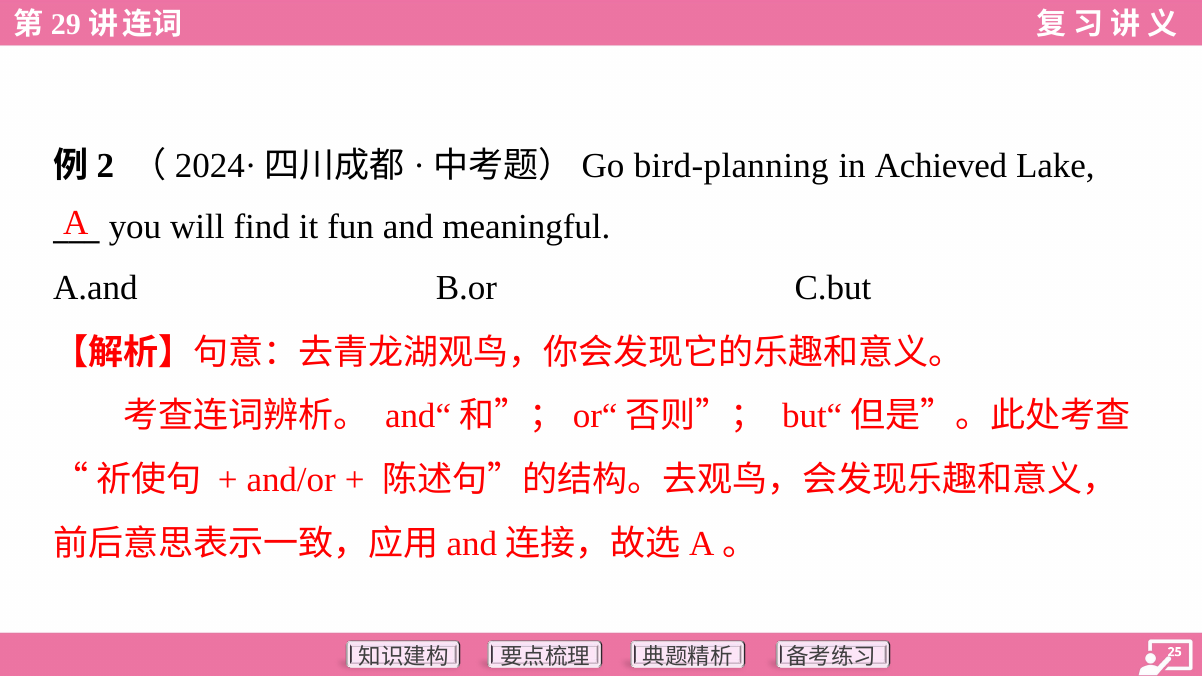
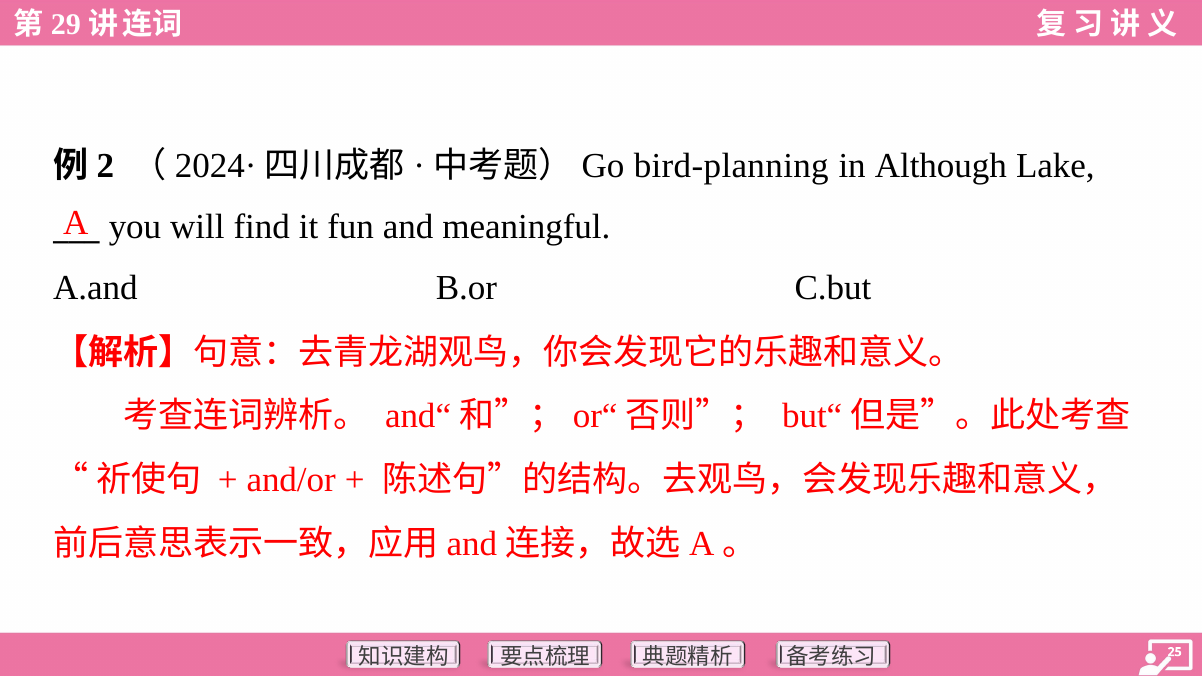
Achieved: Achieved -> Although (941, 166)
